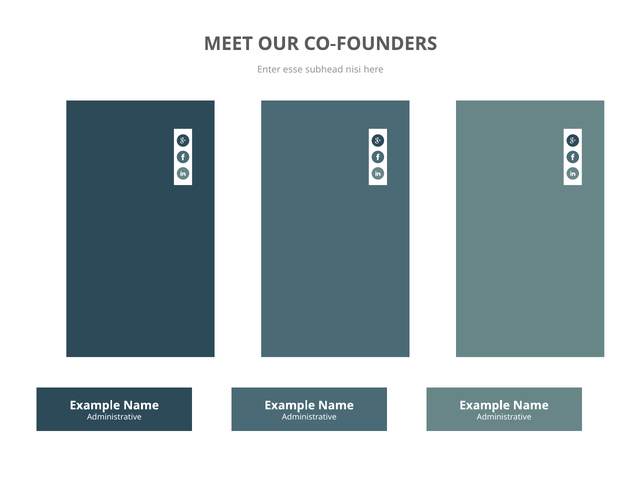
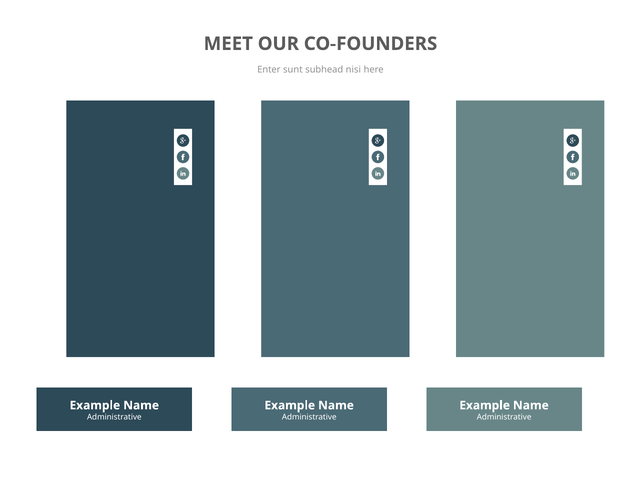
esse: esse -> sunt (293, 70)
